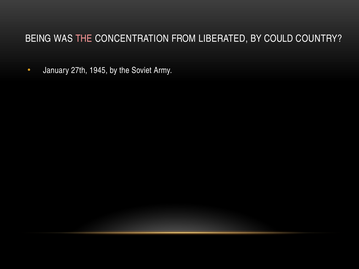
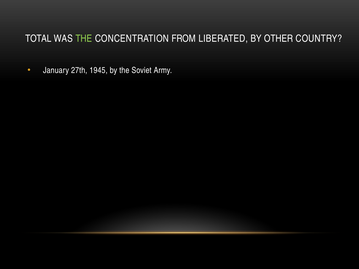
BEING: BEING -> TOTAL (38, 39)
THE colour: pink -> light green (84, 39)
COULD: COULD -> OTHER (279, 39)
